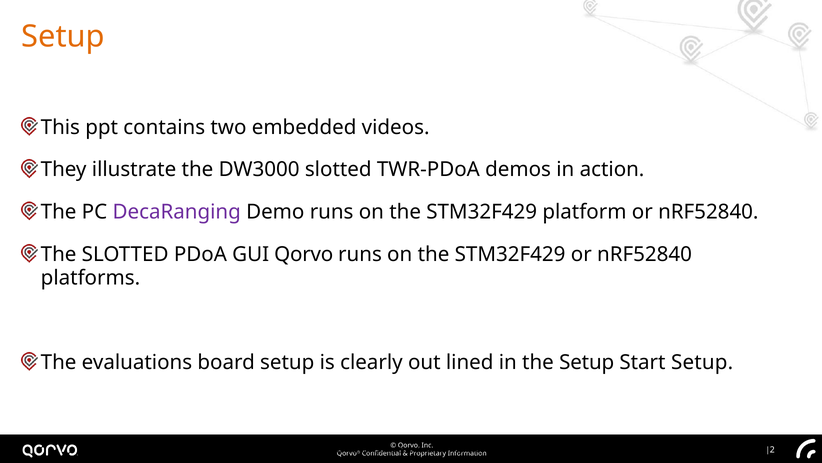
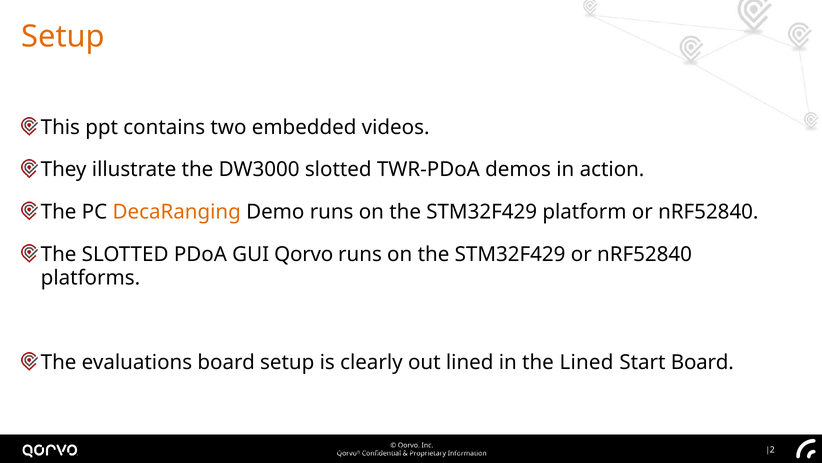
DecaRanging colour: purple -> orange (177, 212)
the Setup: Setup -> Lined (587, 362)
Start Setup: Setup -> Board (702, 362)
